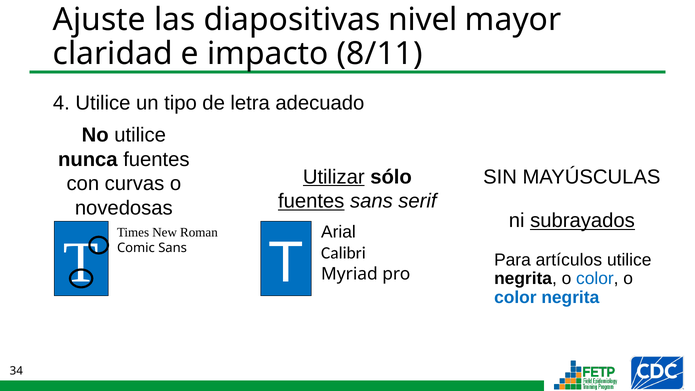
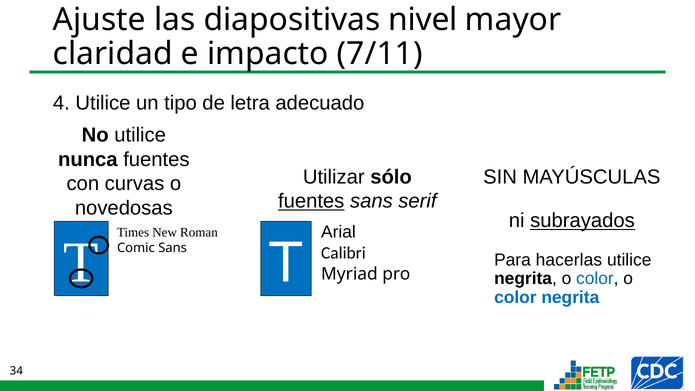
8/11: 8/11 -> 7/11 (380, 54)
Utilizar underline: present -> none (334, 177)
artículos: artículos -> hacerlas (569, 260)
